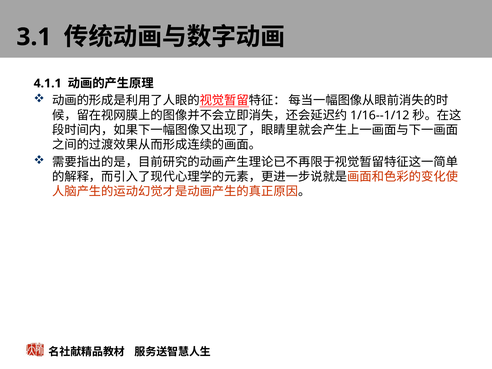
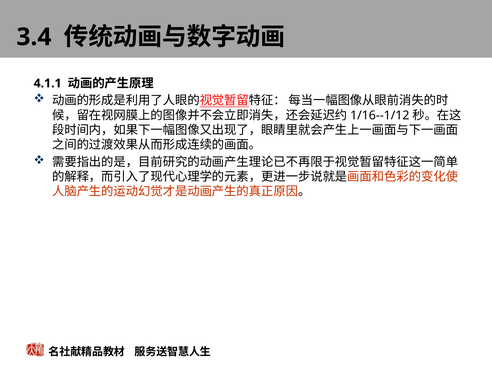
3.1: 3.1 -> 3.4 (34, 37)
